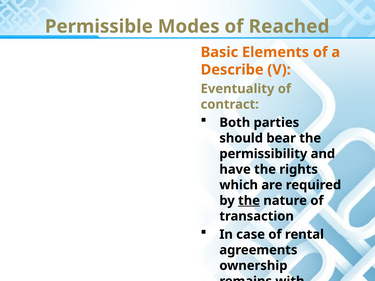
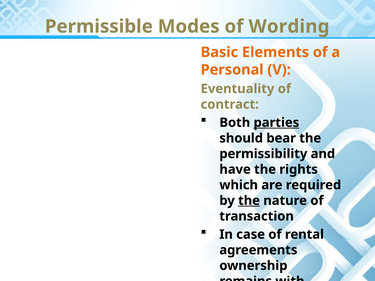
Reached: Reached -> Wording (289, 27)
Describe: Describe -> Personal (232, 70)
parties underline: none -> present (276, 123)
